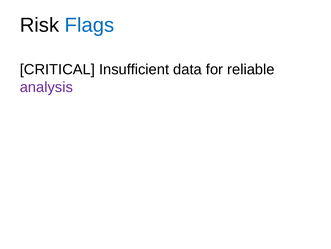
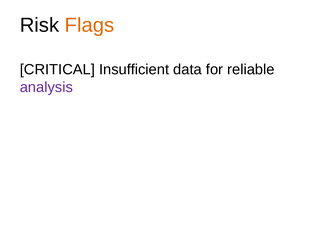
Flags colour: blue -> orange (89, 25)
